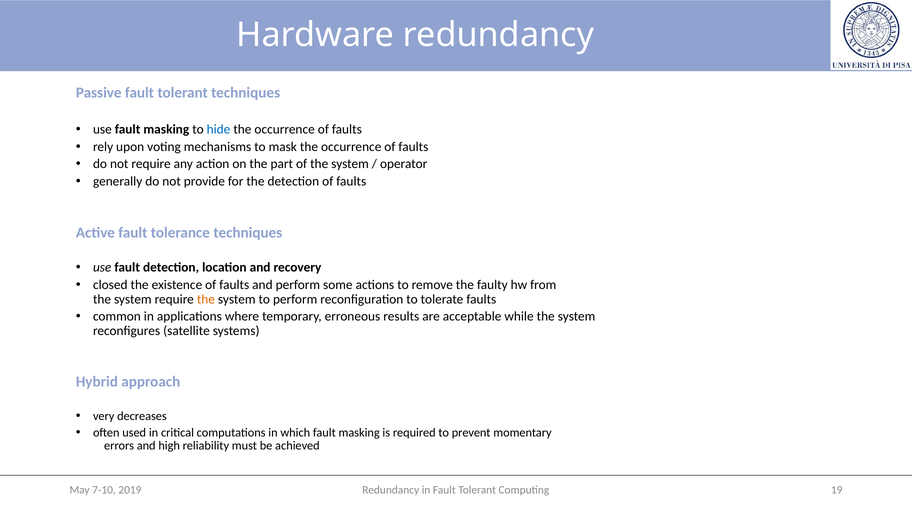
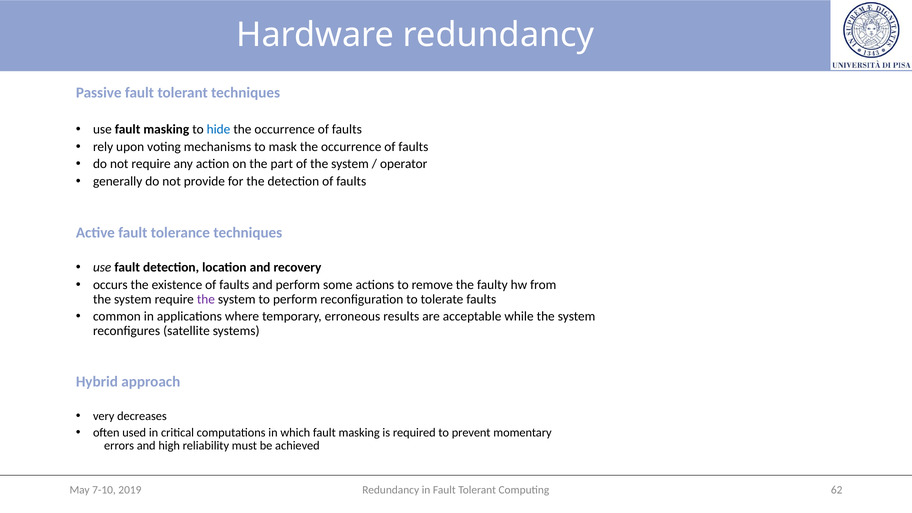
closed: closed -> occurs (110, 285)
the colour: orange -> purple (206, 299)
19: 19 -> 62 (837, 490)
